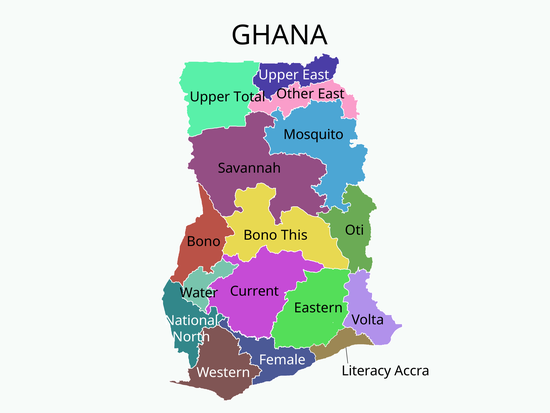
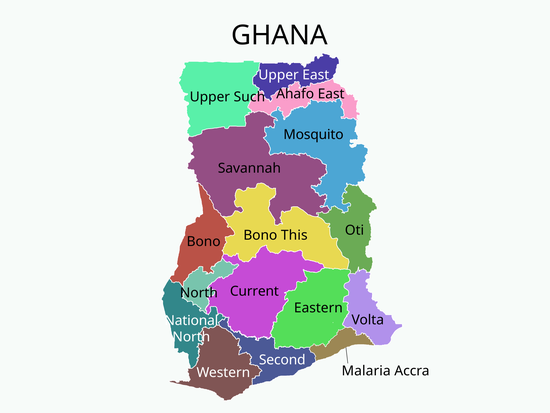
Other: Other -> Ahafo (295, 94)
Total: Total -> Such (249, 97)
Water: Water -> North (199, 293)
Female: Female -> Second (282, 359)
Literacy: Literacy -> Malaria (366, 371)
